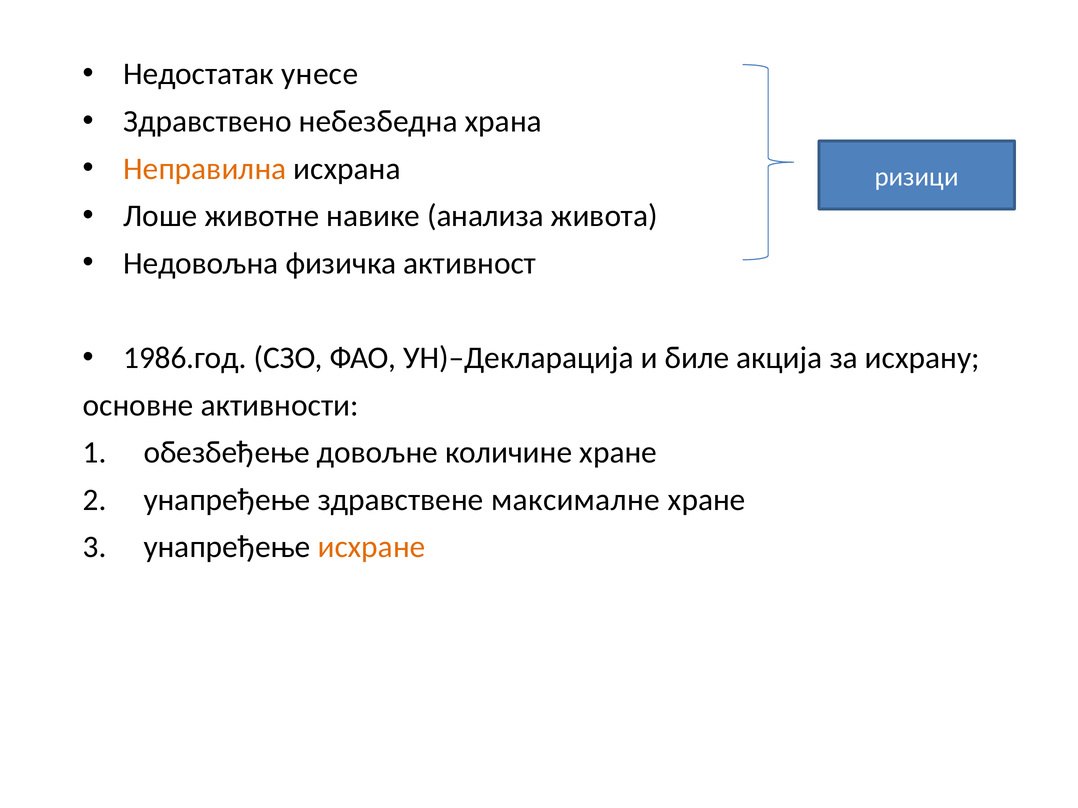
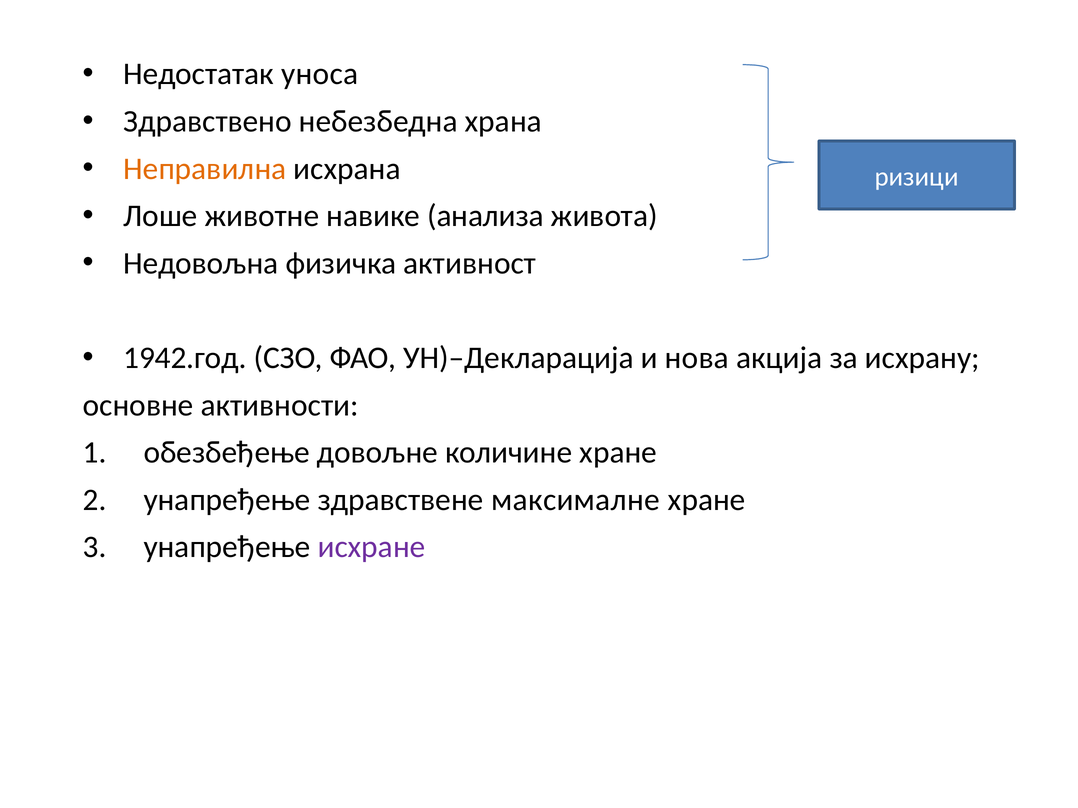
унесе: унесе -> уноса (320, 74)
1986.год: 1986.год -> 1942.год (185, 358)
биле: биле -> нова (697, 358)
исхране colour: orange -> purple (372, 547)
